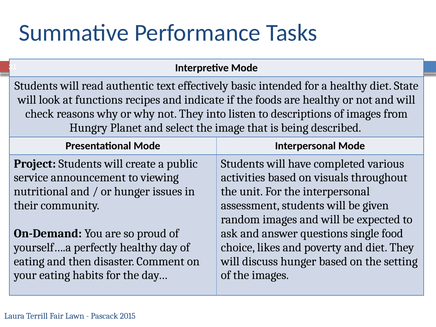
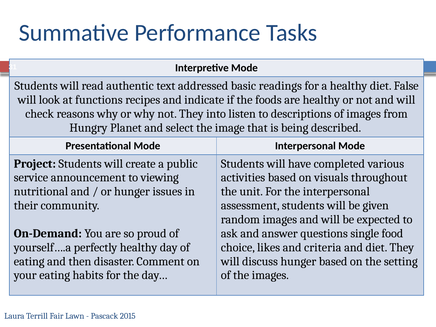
effectively: effectively -> addressed (203, 86)
intended: intended -> readings (280, 86)
State: State -> False (406, 86)
poverty: poverty -> criteria (323, 247)
